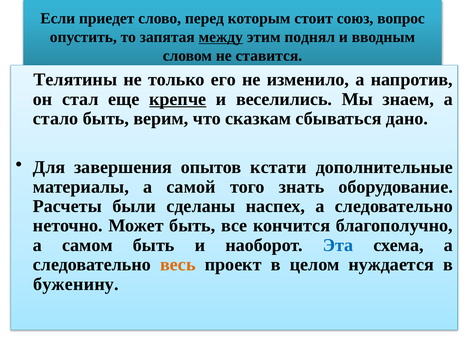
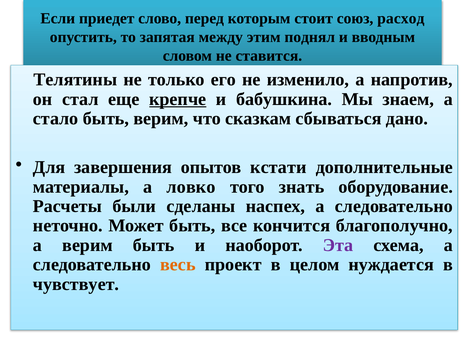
вопрос: вопрос -> расход (401, 19)
между underline: present -> none (221, 37)
веселились: веселились -> бабушкина (284, 99)
самой: самой -> ловко (191, 187)
а самом: самом -> верим (87, 246)
Эта colour: blue -> purple (338, 246)
буженину: буженину -> чувствует (76, 285)
